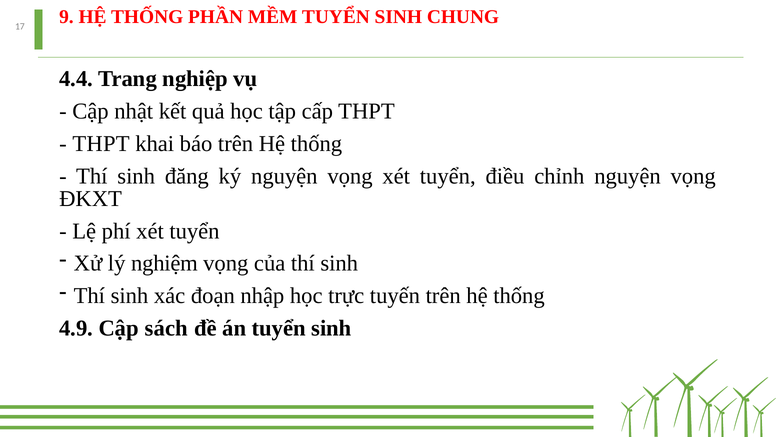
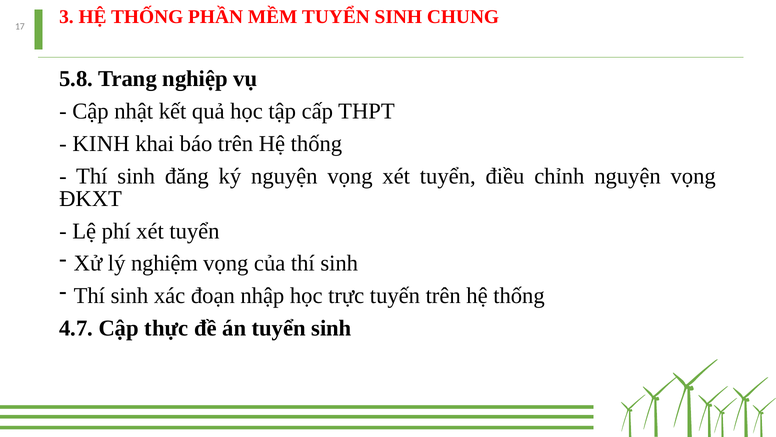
9: 9 -> 3 (66, 17)
4.4: 4.4 -> 5.8 (76, 79)
THPT: THPT -> KINH (101, 144)
4.9: 4.9 -> 4.7 (76, 328)
sách: sách -> thực (166, 328)
